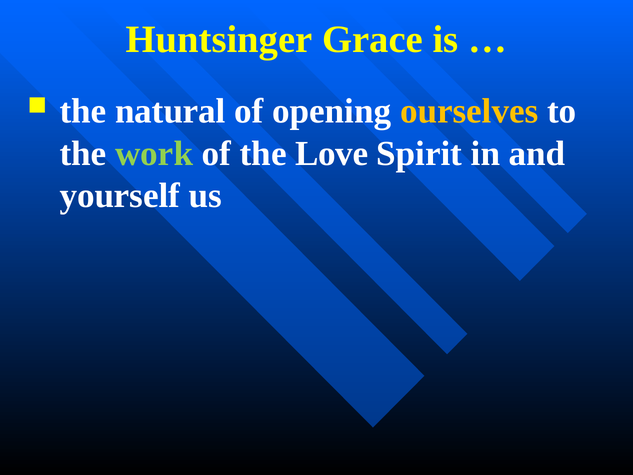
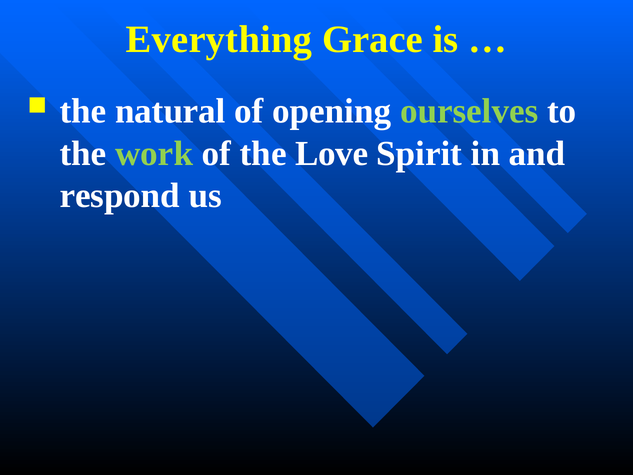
Huntsinger: Huntsinger -> Everything (219, 40)
ourselves colour: yellow -> light green (469, 111)
yourself: yourself -> respond (120, 196)
